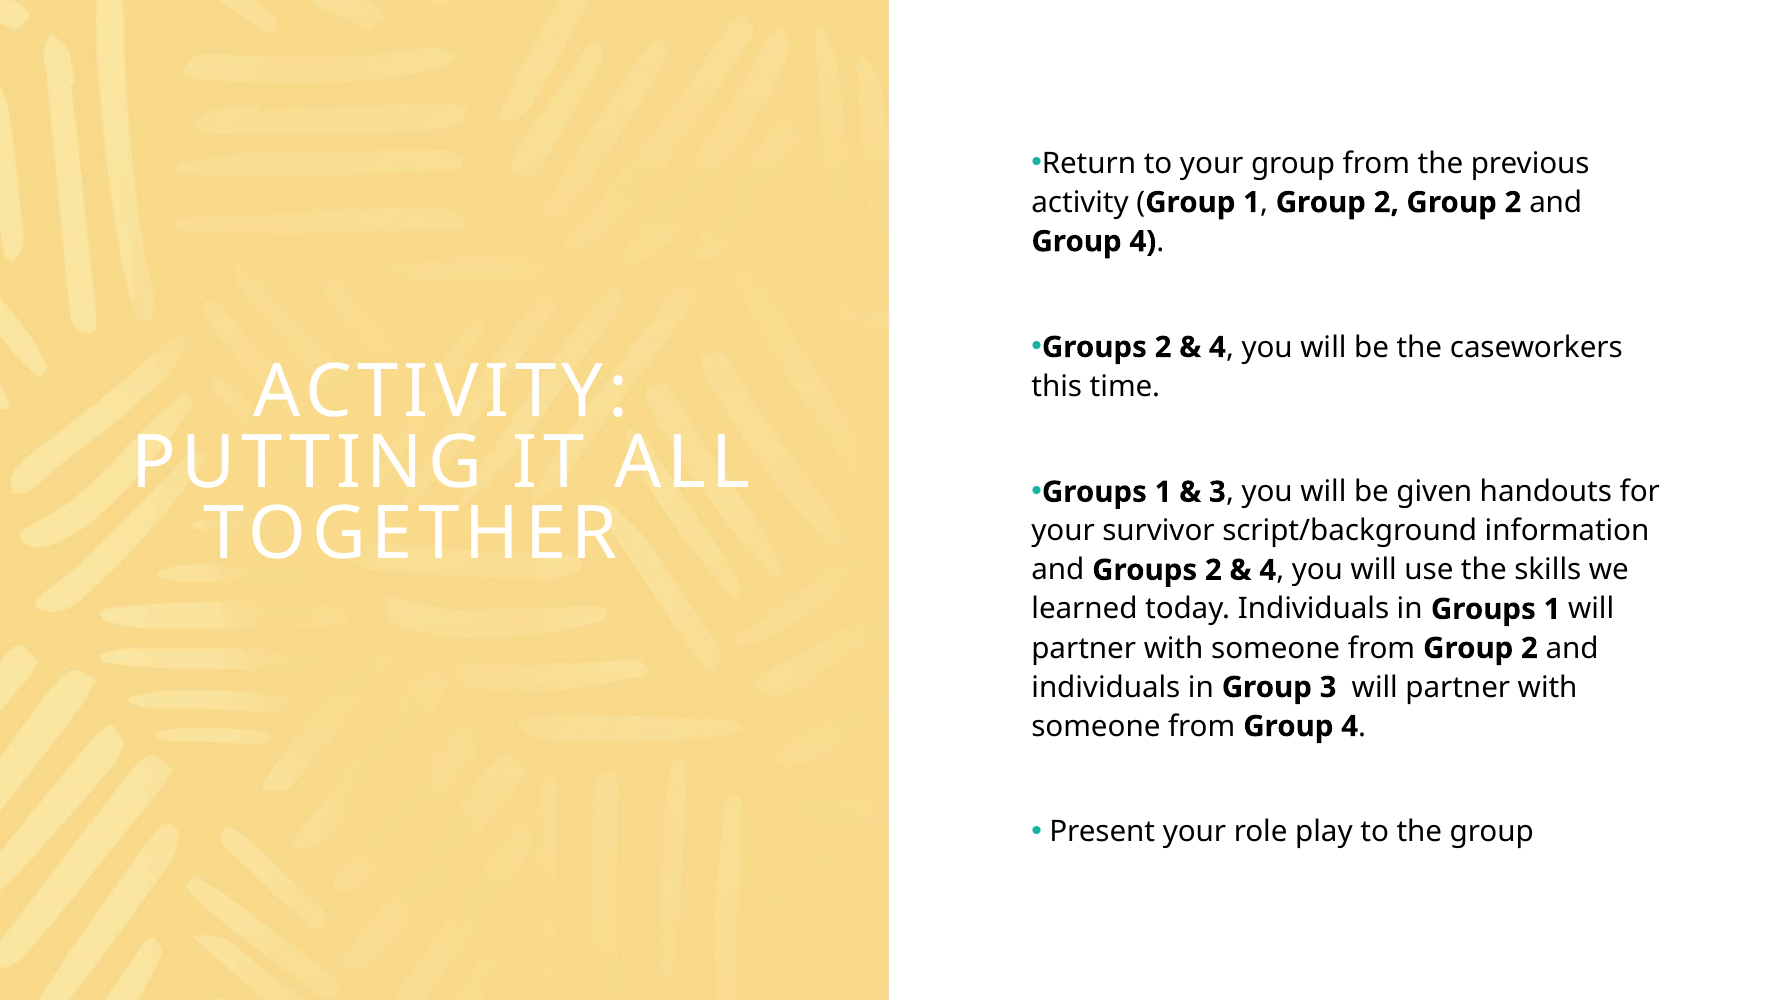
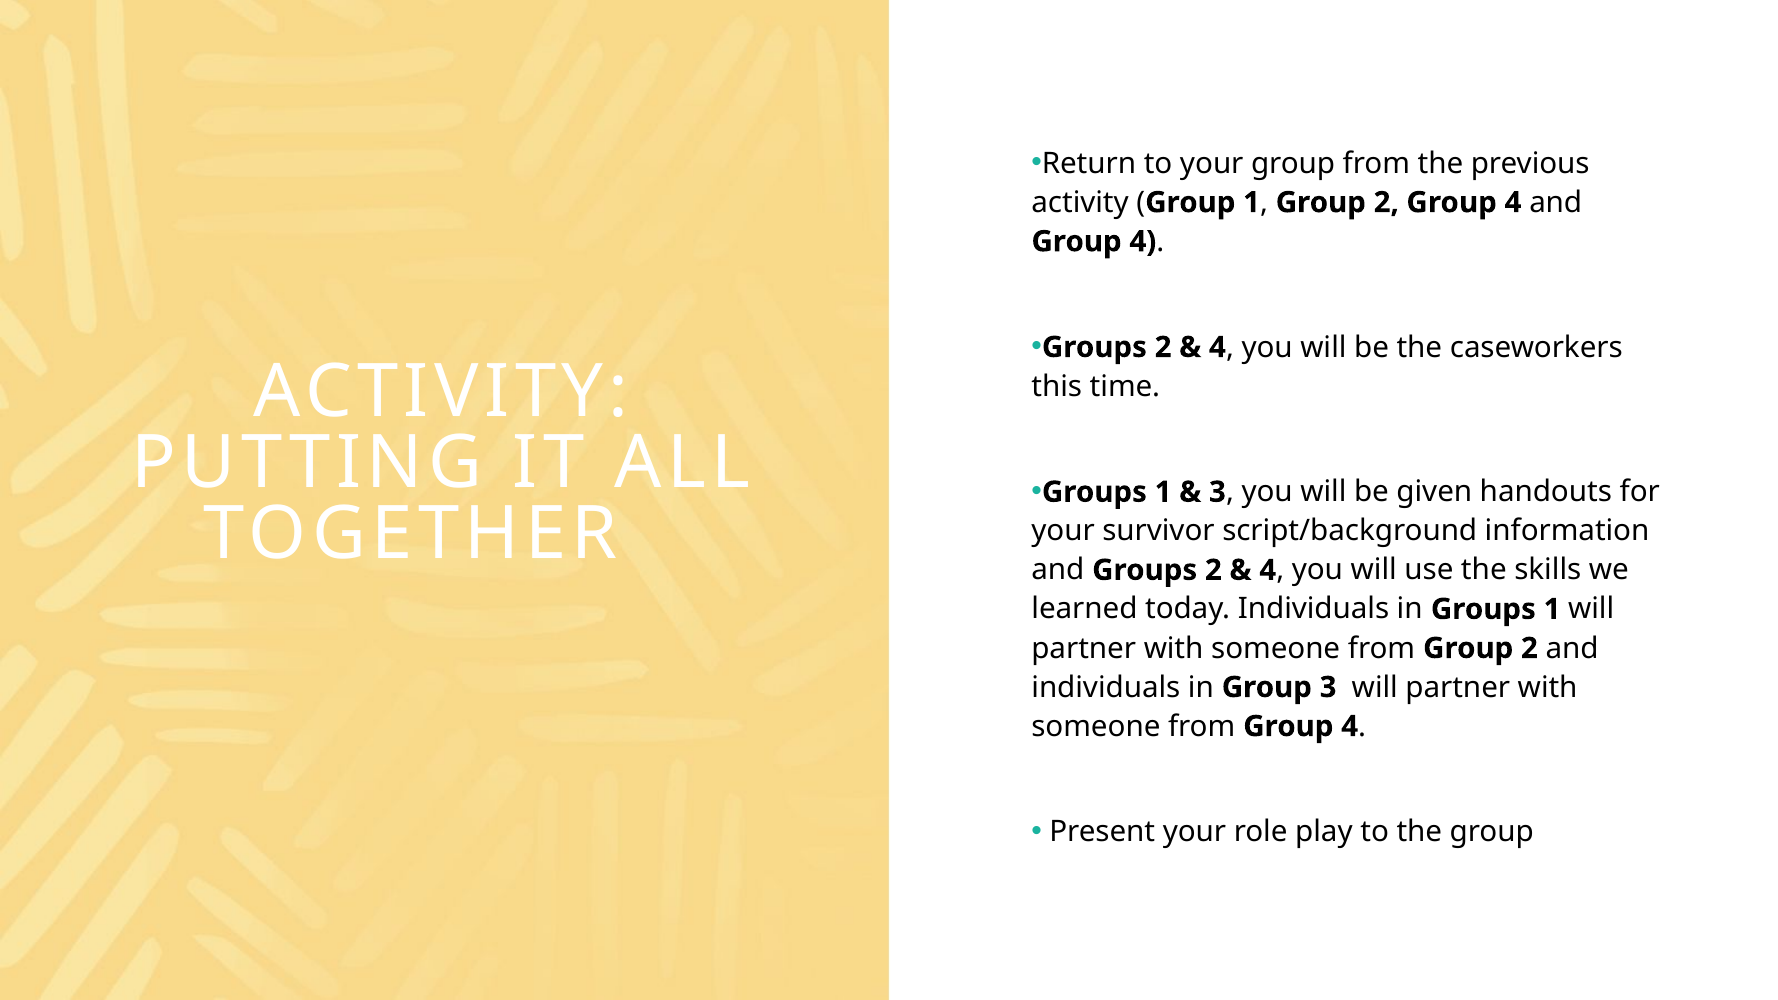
2 Group 2: 2 -> 4 (1513, 202)
